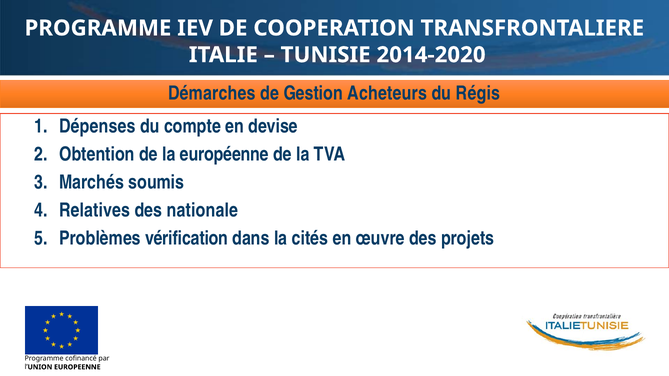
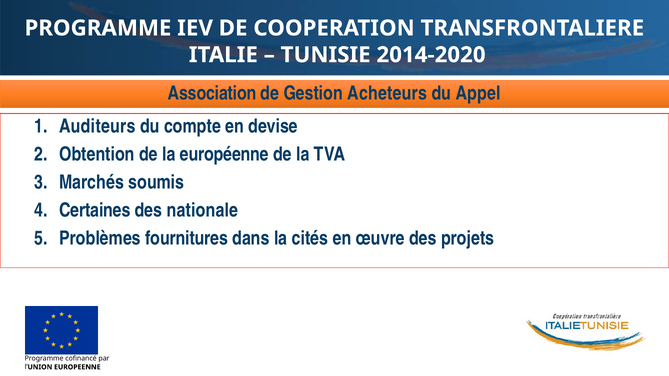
Démarches: Démarches -> Association (212, 93)
Régis: Régis -> Appel (478, 93)
Dépenses: Dépenses -> Auditeurs (97, 126)
Relatives: Relatives -> Certaines (95, 211)
vérification: vérification -> fournitures (187, 239)
